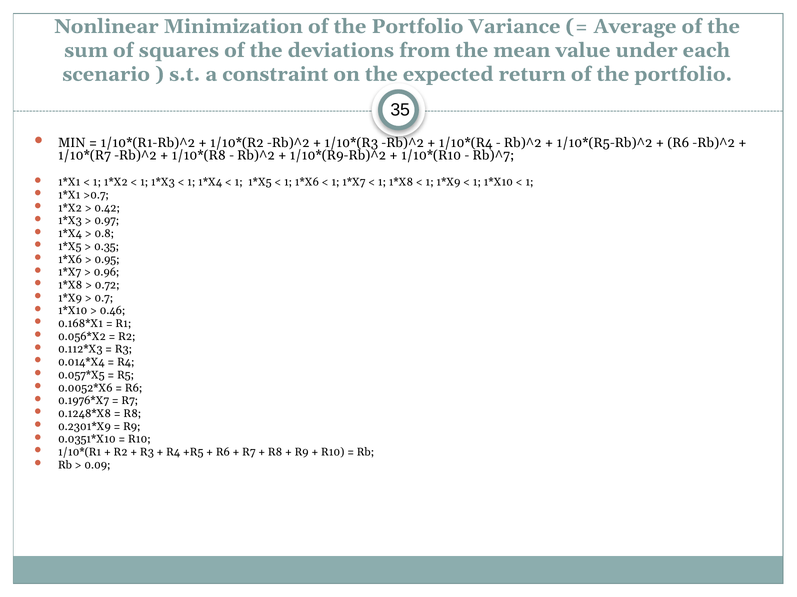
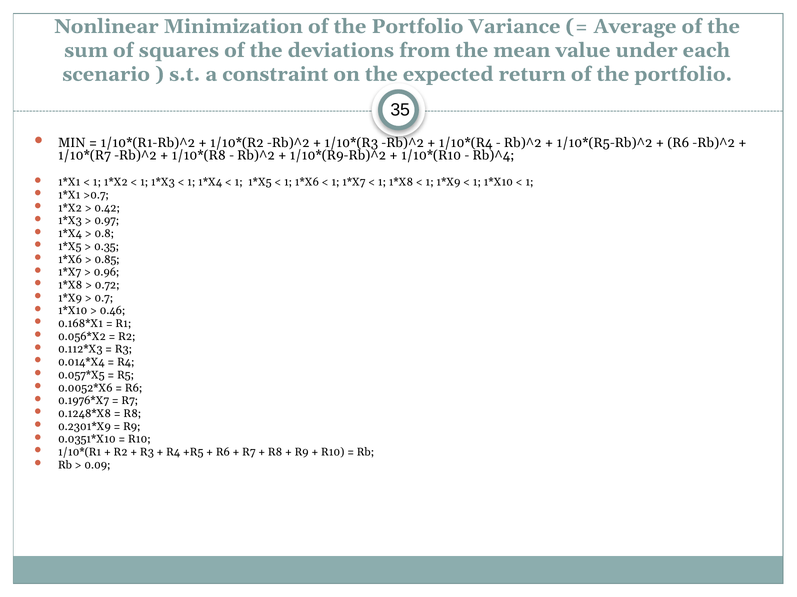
Rb)^7: Rb)^7 -> Rb)^4 (494, 156)
0.95: 0.95 -> 0.85 (107, 260)
